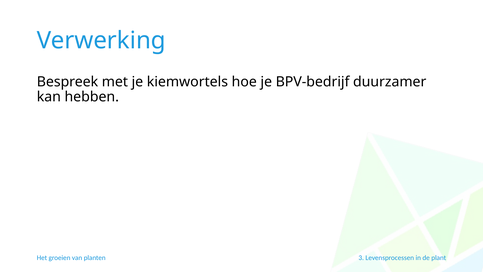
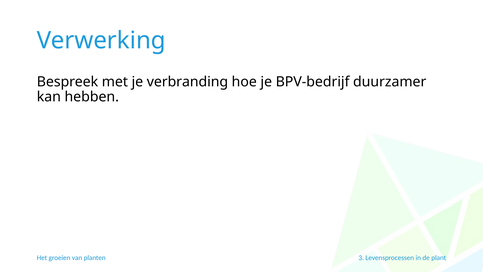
kiemwortels: kiemwortels -> verbranding (187, 82)
